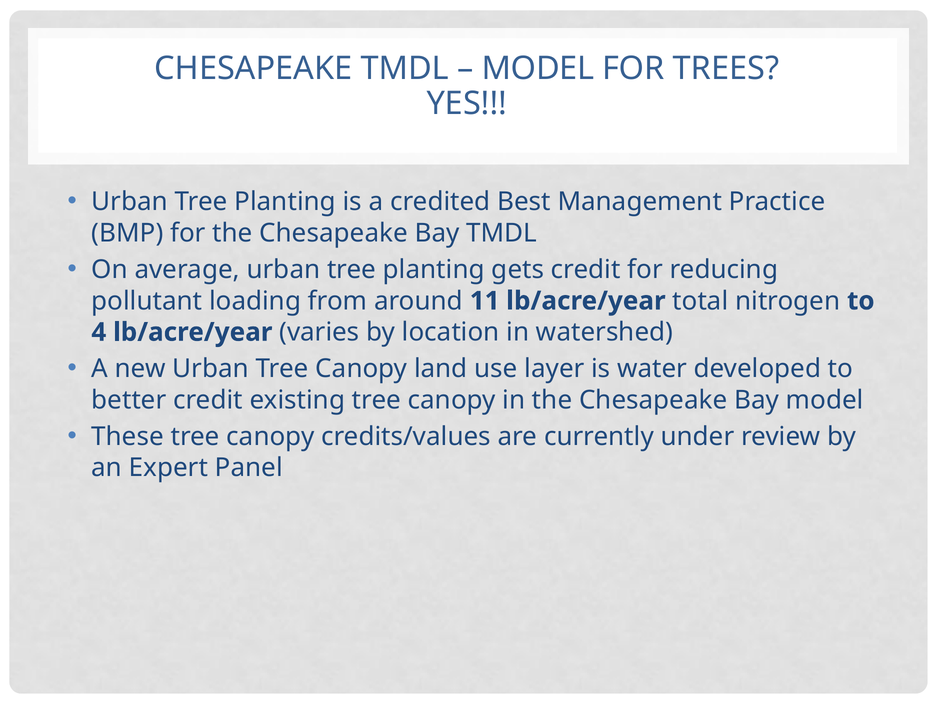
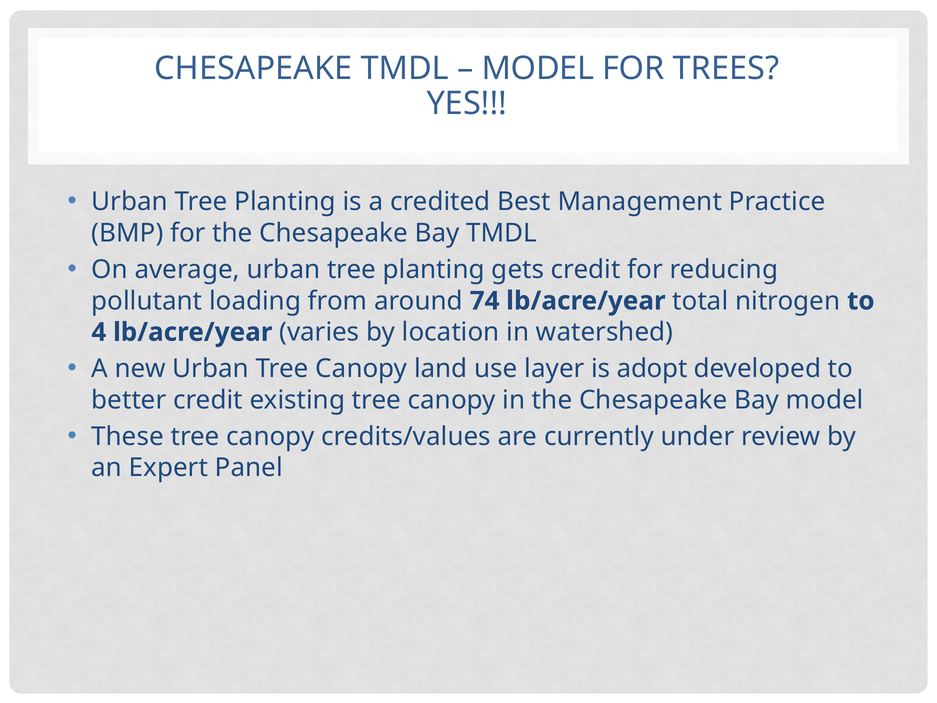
11: 11 -> 74 (485, 301)
water: water -> adopt (652, 369)
